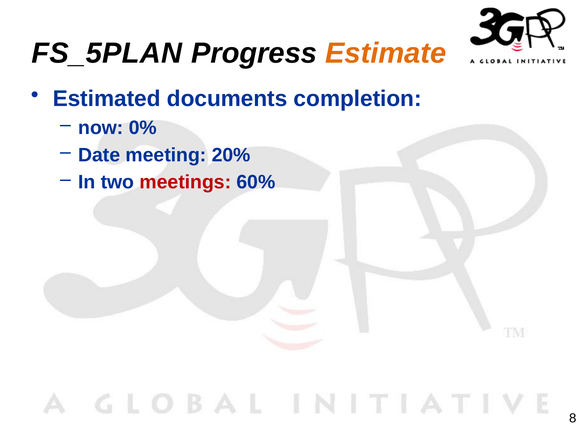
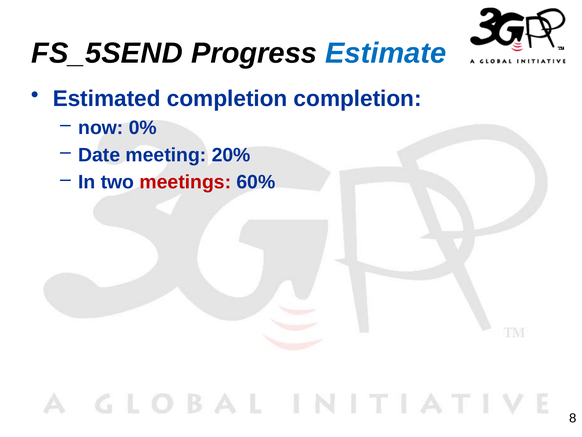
FS_5PLAN: FS_5PLAN -> FS_5SEND (107, 53)
Estimate colour: orange -> blue (386, 53)
Estimated documents: documents -> completion (227, 99)
